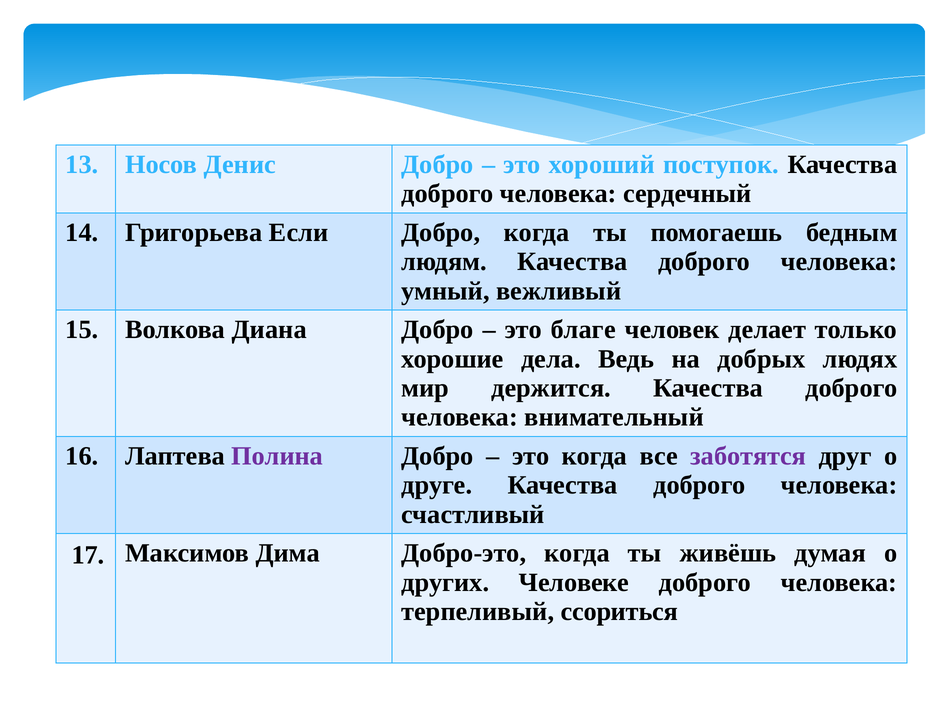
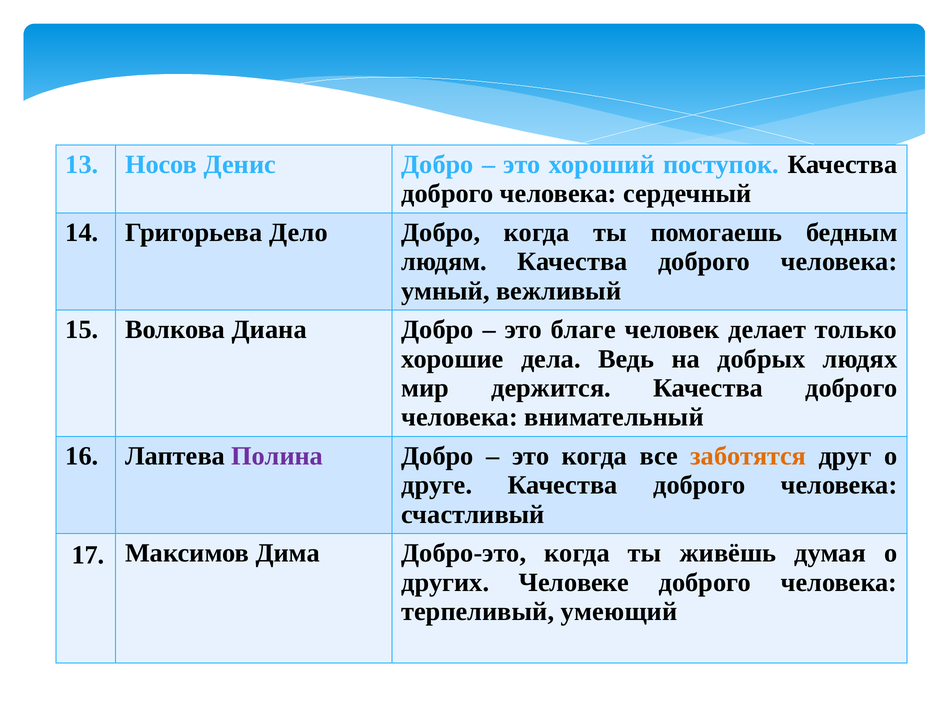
Если: Если -> Дело (299, 232)
заботятся colour: purple -> orange (748, 456)
ссориться: ссориться -> умеющий (619, 612)
